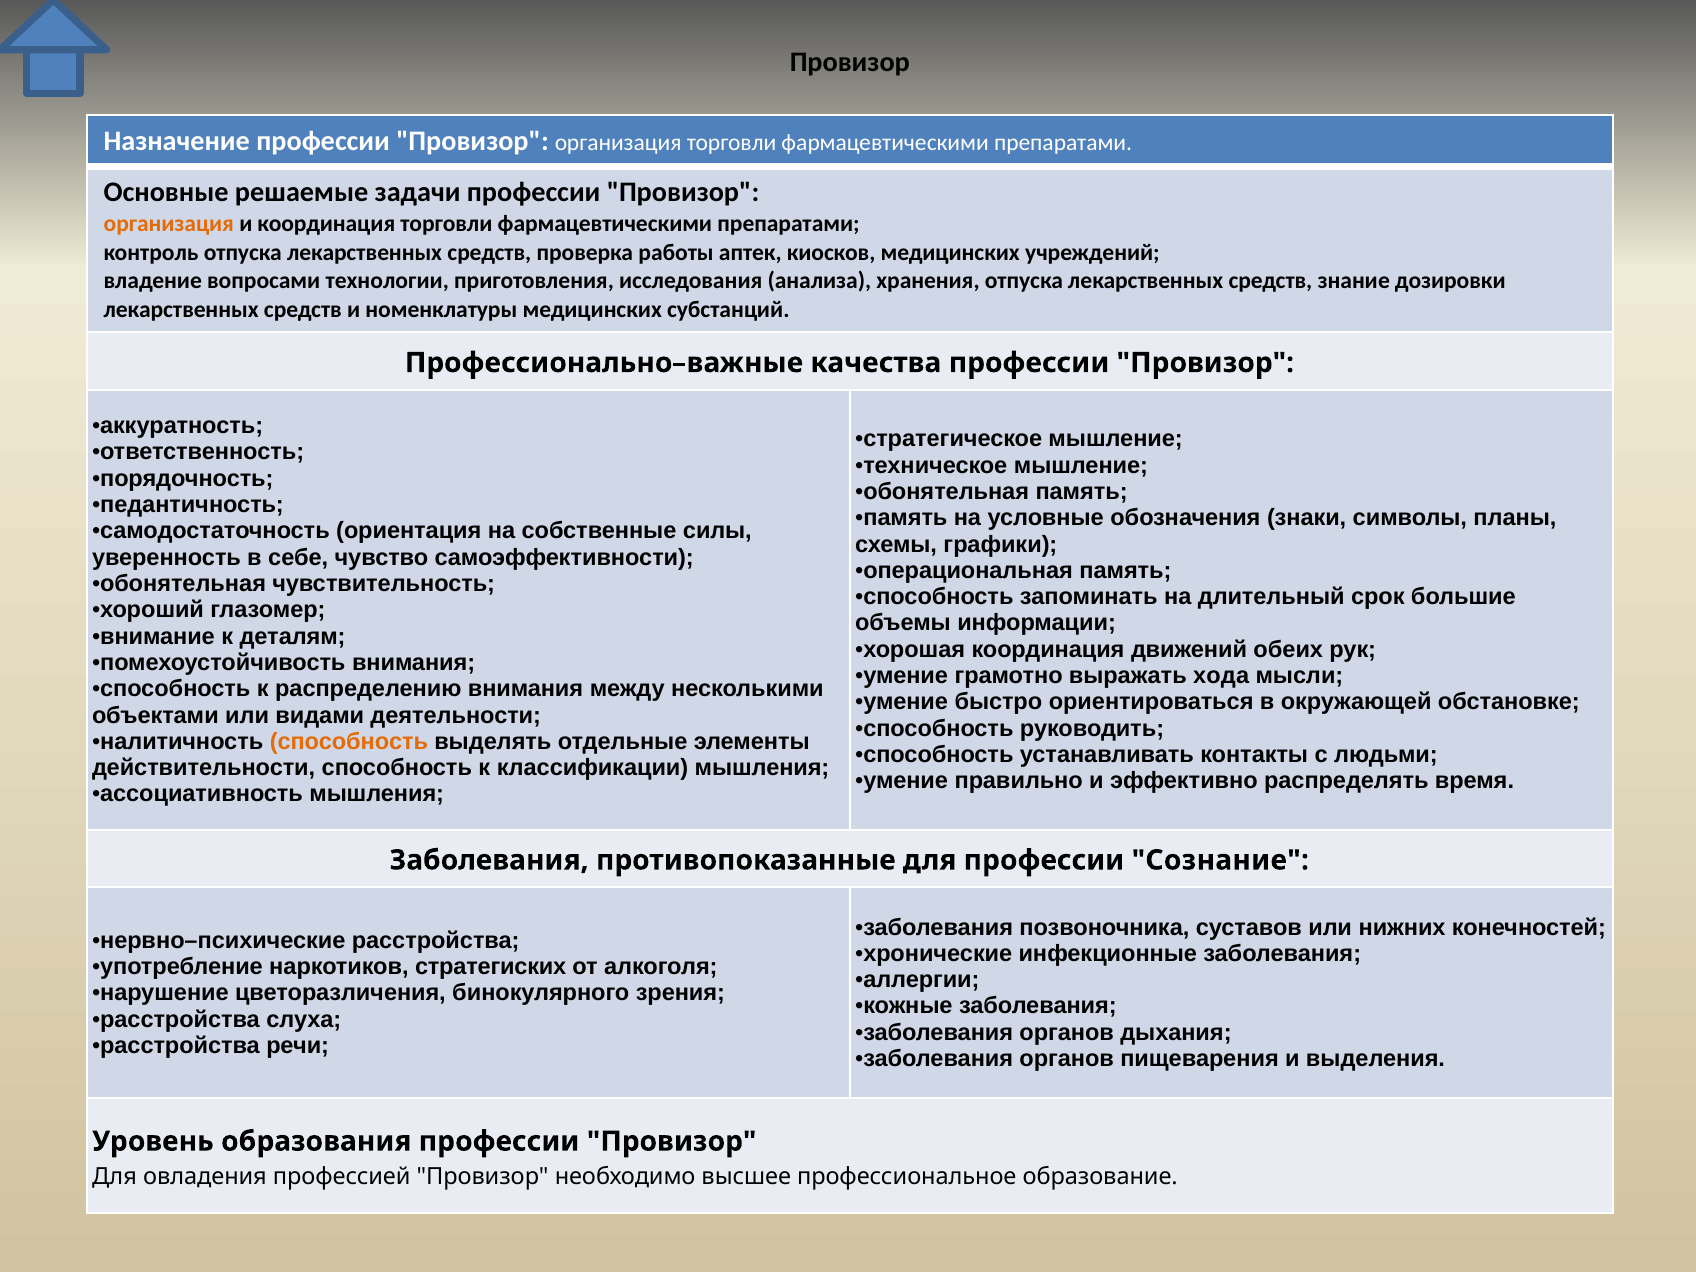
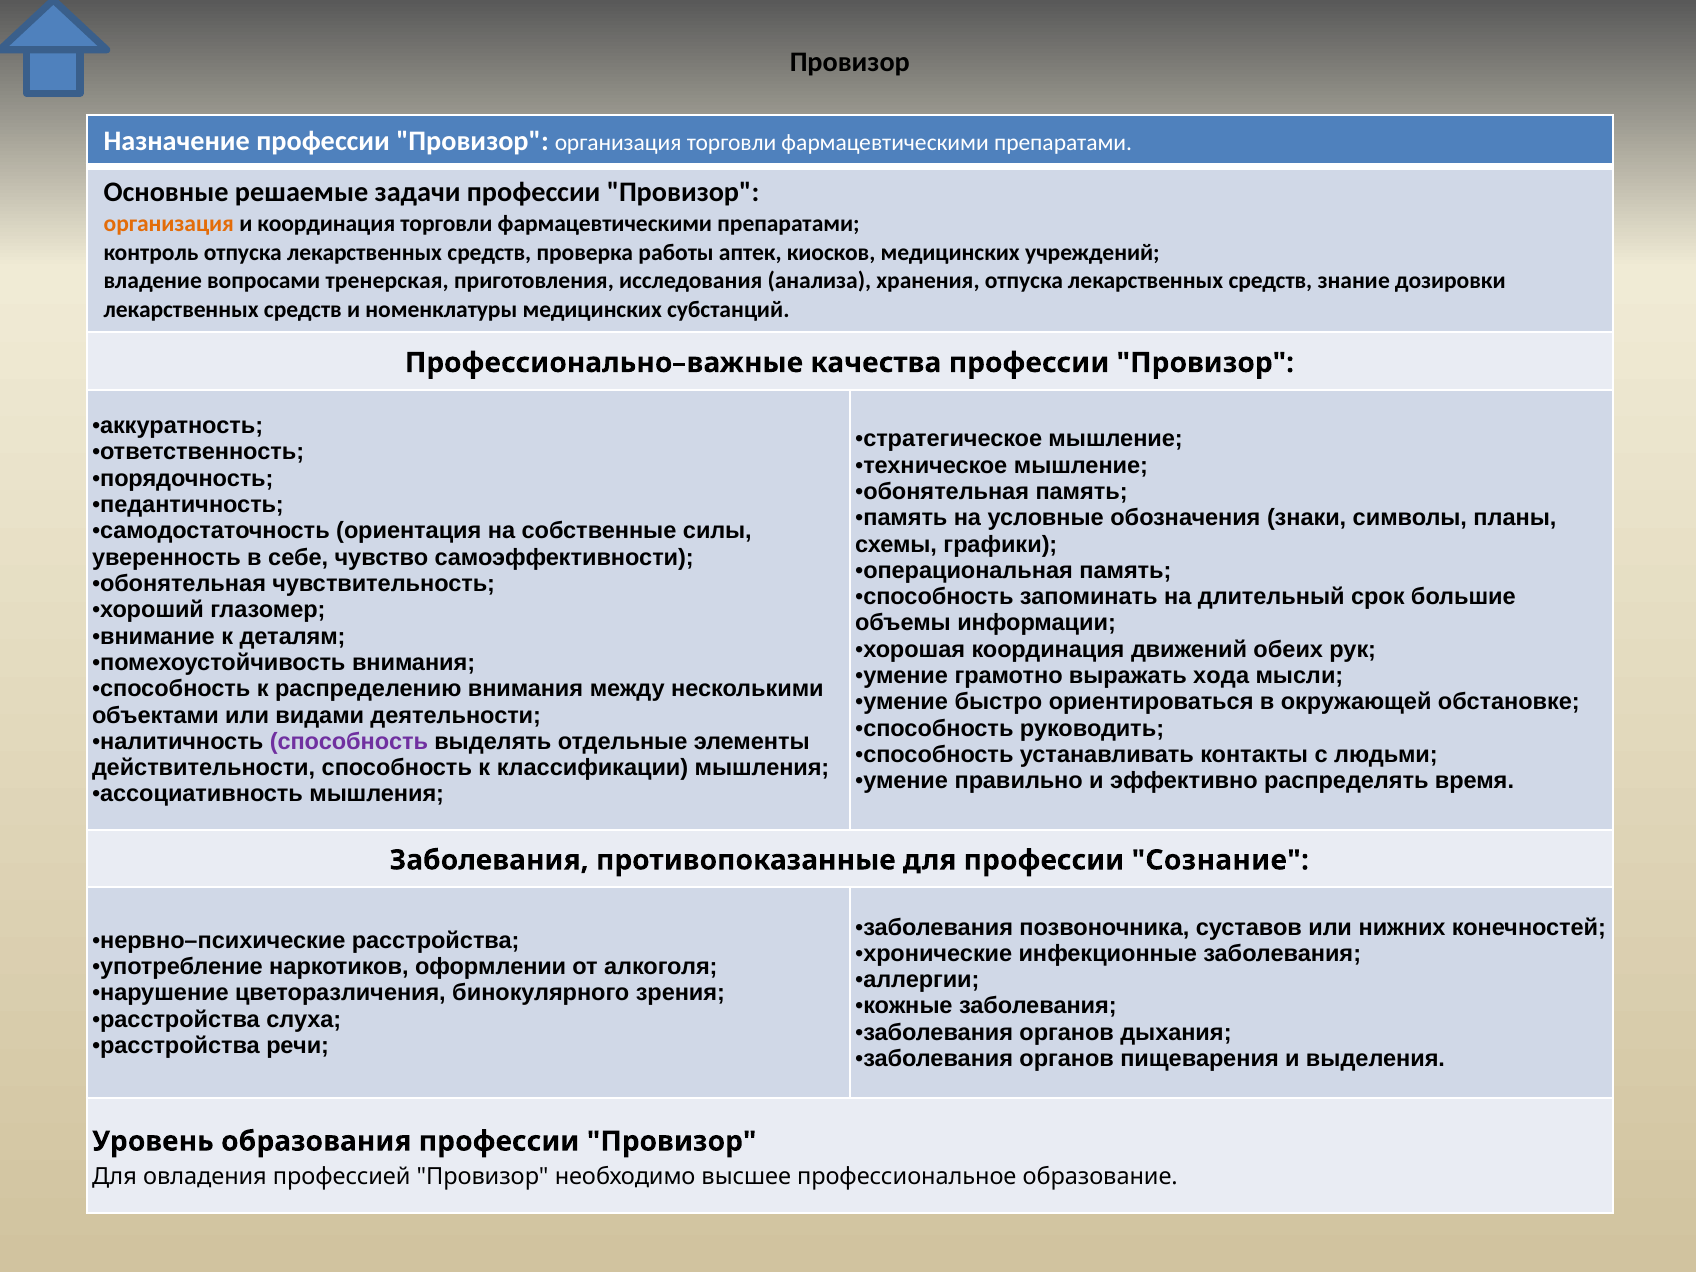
технологии: технологии -> тренерская (387, 281)
способность colour: orange -> purple (349, 742)
стратегиских: стратегиских -> оформлении (491, 967)
